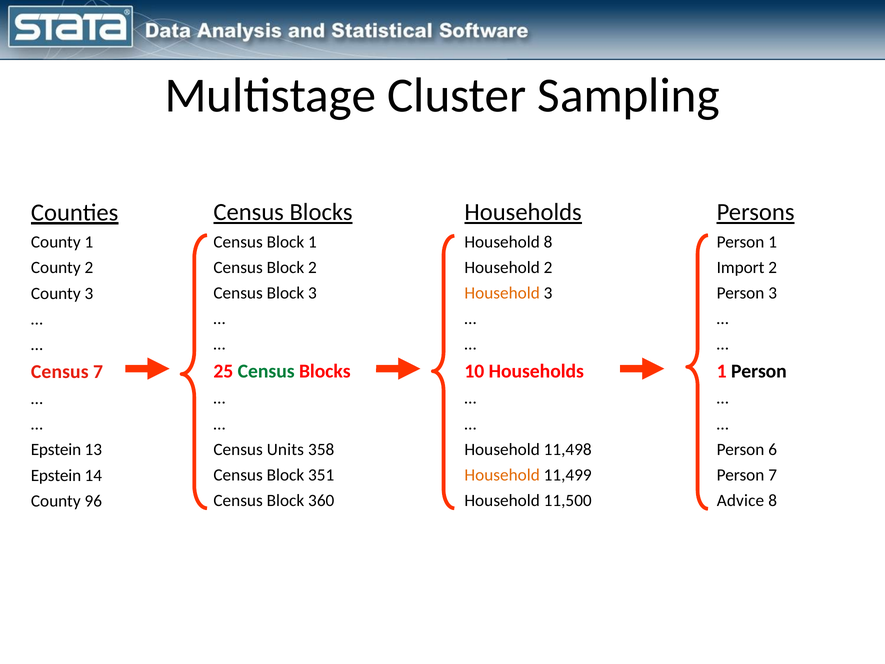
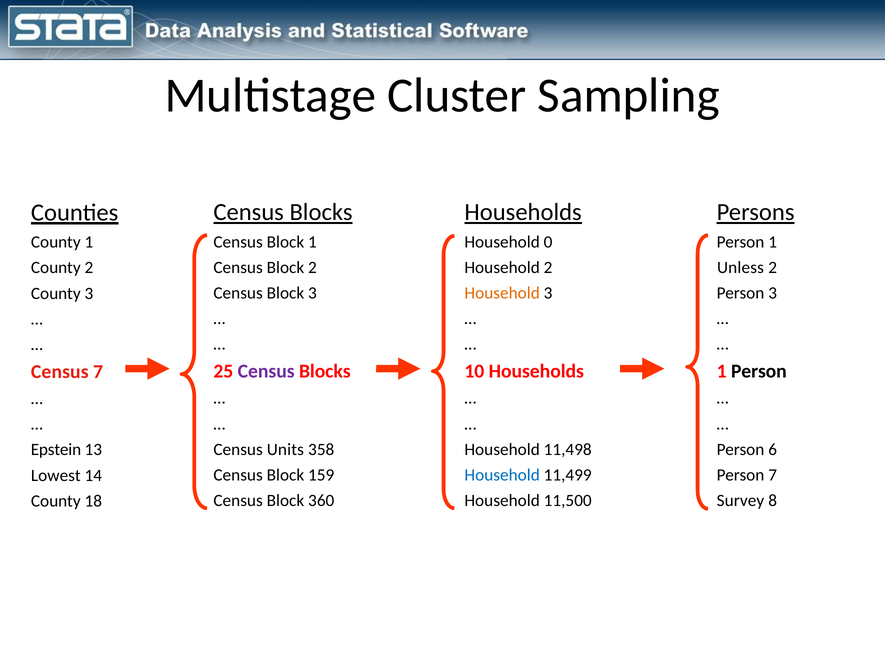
Household 8: 8 -> 0 (548, 242)
Import: Import -> Unless (740, 267)
Census colour: green -> purple (266, 371)
351: 351 -> 159 (321, 475)
Household colour: orange -> blue (502, 475)
Epstein: Epstein -> Lowest (56, 475)
Advice: Advice -> Survey (740, 500)
96: 96 -> 18 (93, 501)
